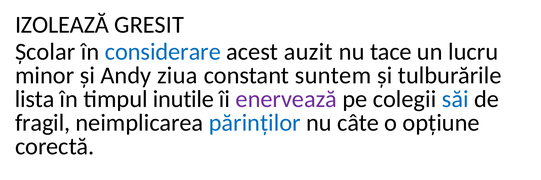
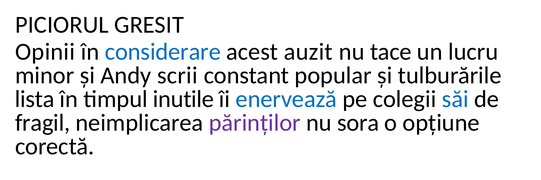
IZOLEAZĂ: IZOLEAZĂ -> PICIORUL (62, 25)
Școlar: Școlar -> Opinii (45, 52)
ziua: ziua -> scrii (177, 75)
suntem: suntem -> popular (333, 75)
enervează colour: purple -> blue (286, 99)
părinților colour: blue -> purple (255, 123)
câte: câte -> sora (358, 123)
